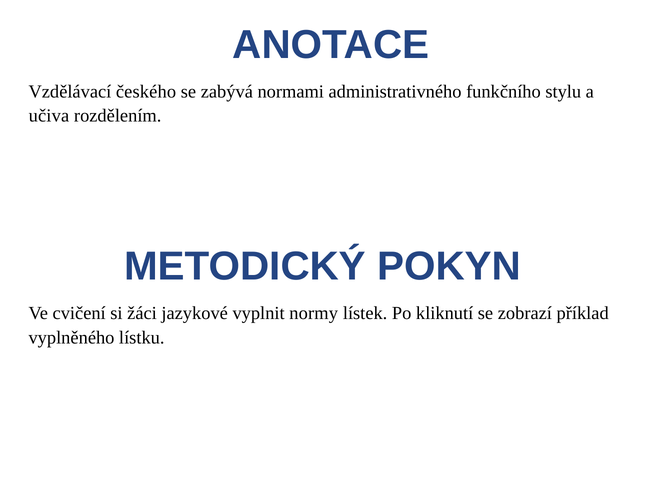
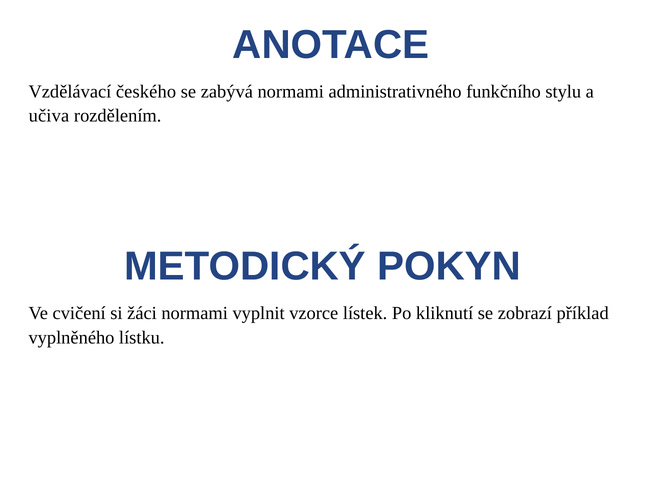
žáci jazykové: jazykové -> normami (195, 314)
normy: normy -> vzorce (314, 314)
